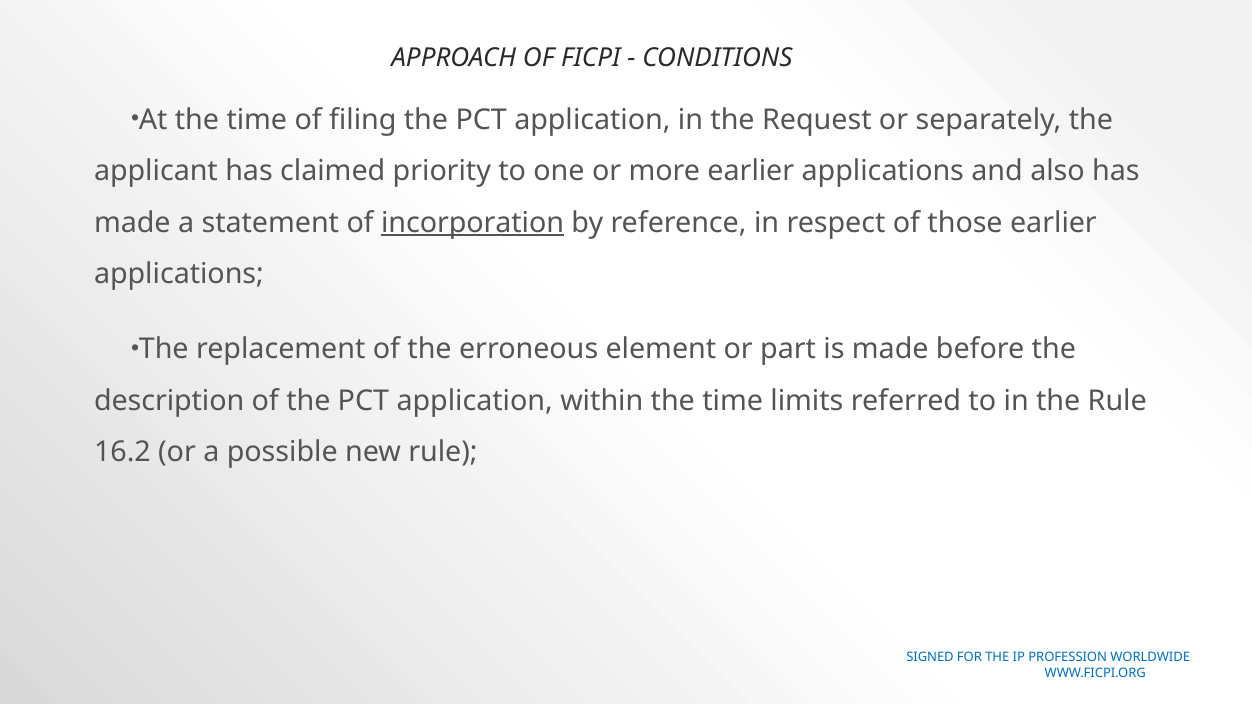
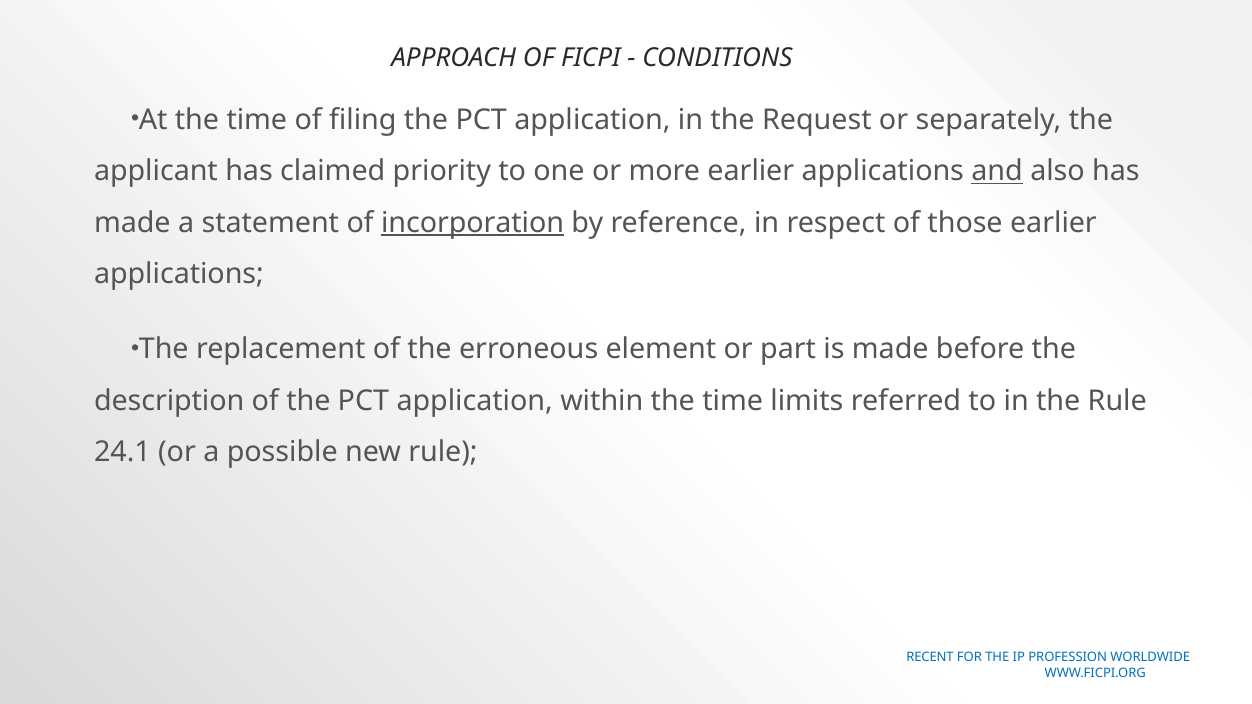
and underline: none -> present (997, 171)
16.2: 16.2 -> 24.1 (122, 453)
SIGNED: SIGNED -> RECENT (930, 657)
